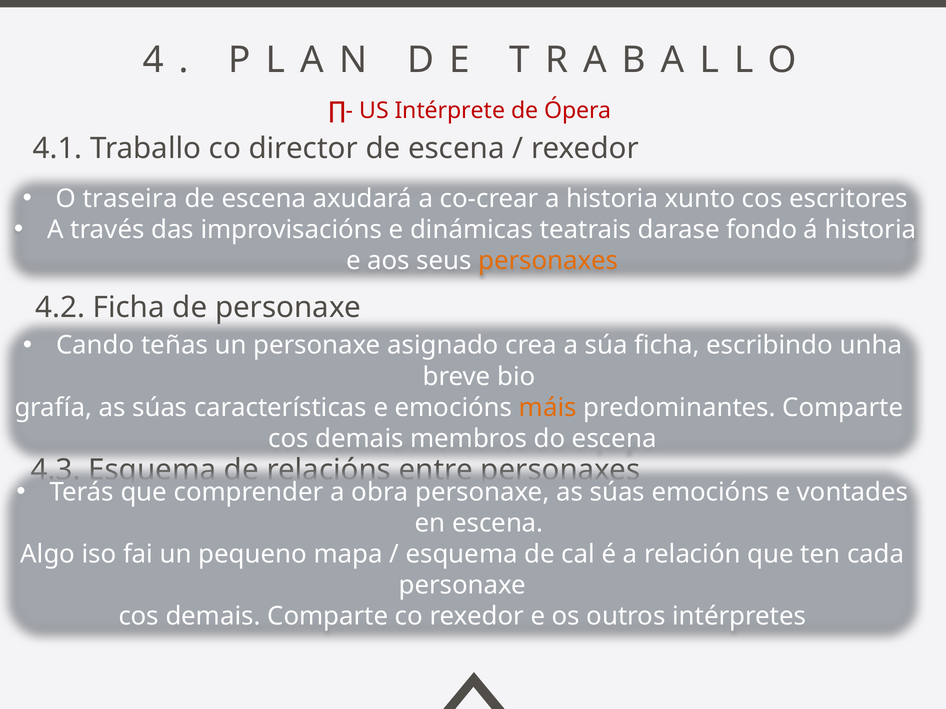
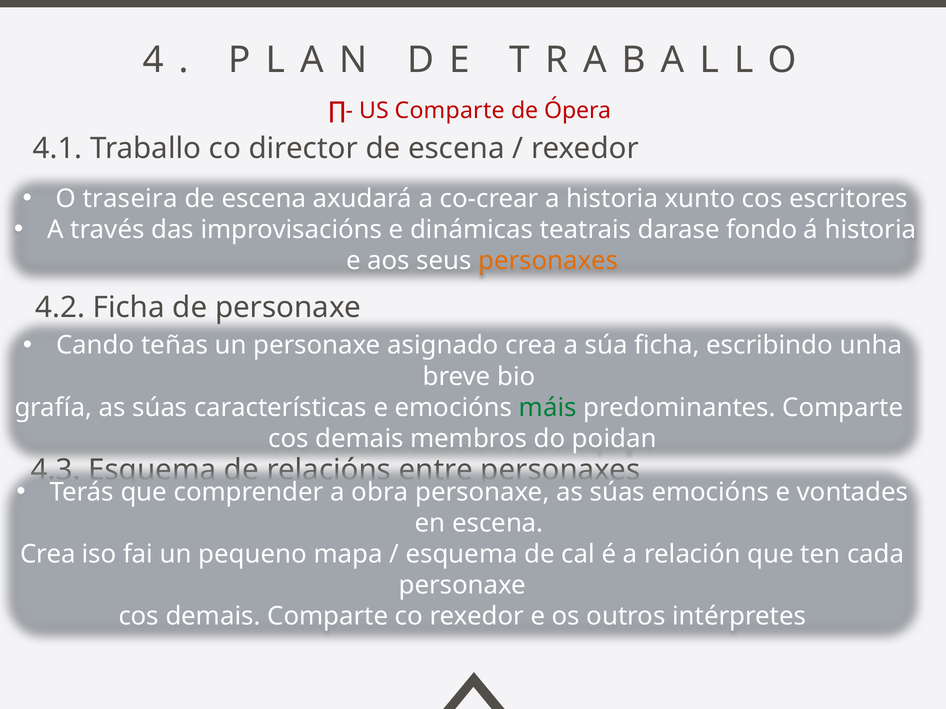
US Intérprete: Intérprete -> Comparte (450, 111)
máis colour: orange -> green (548, 408)
do escena: escena -> poidan (614, 439)
Algo: Algo -> Crea (48, 555)
